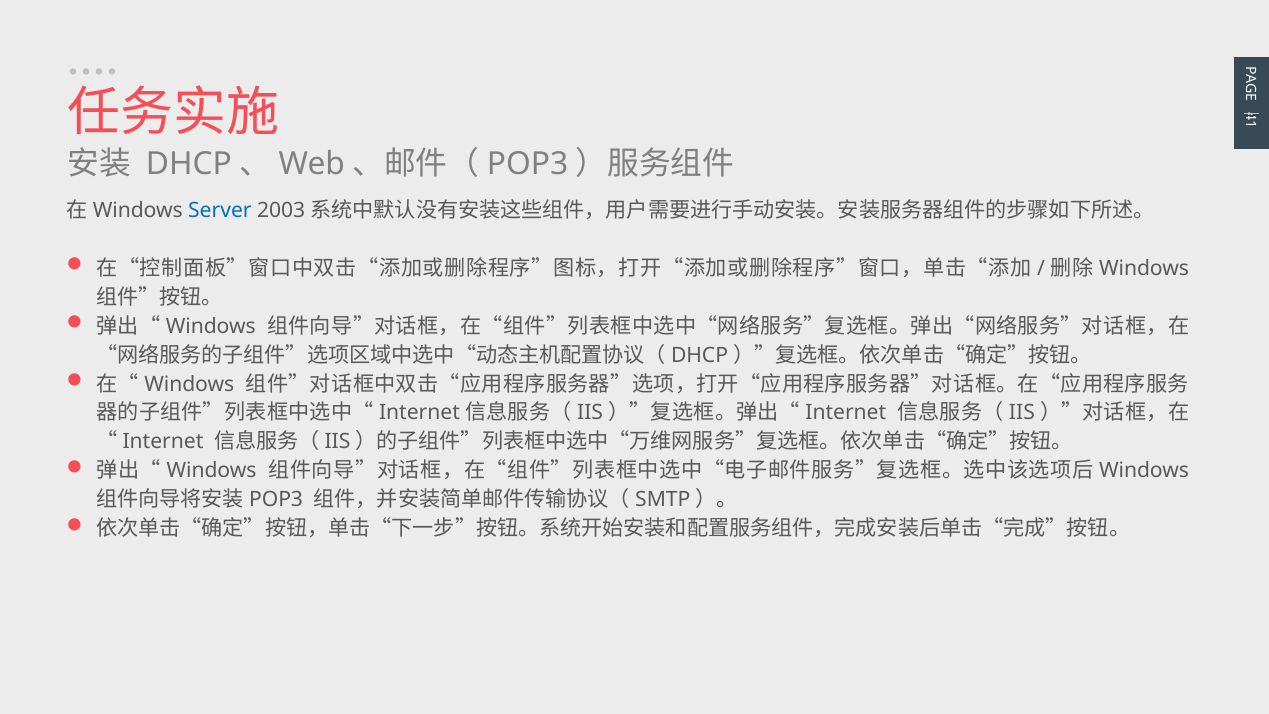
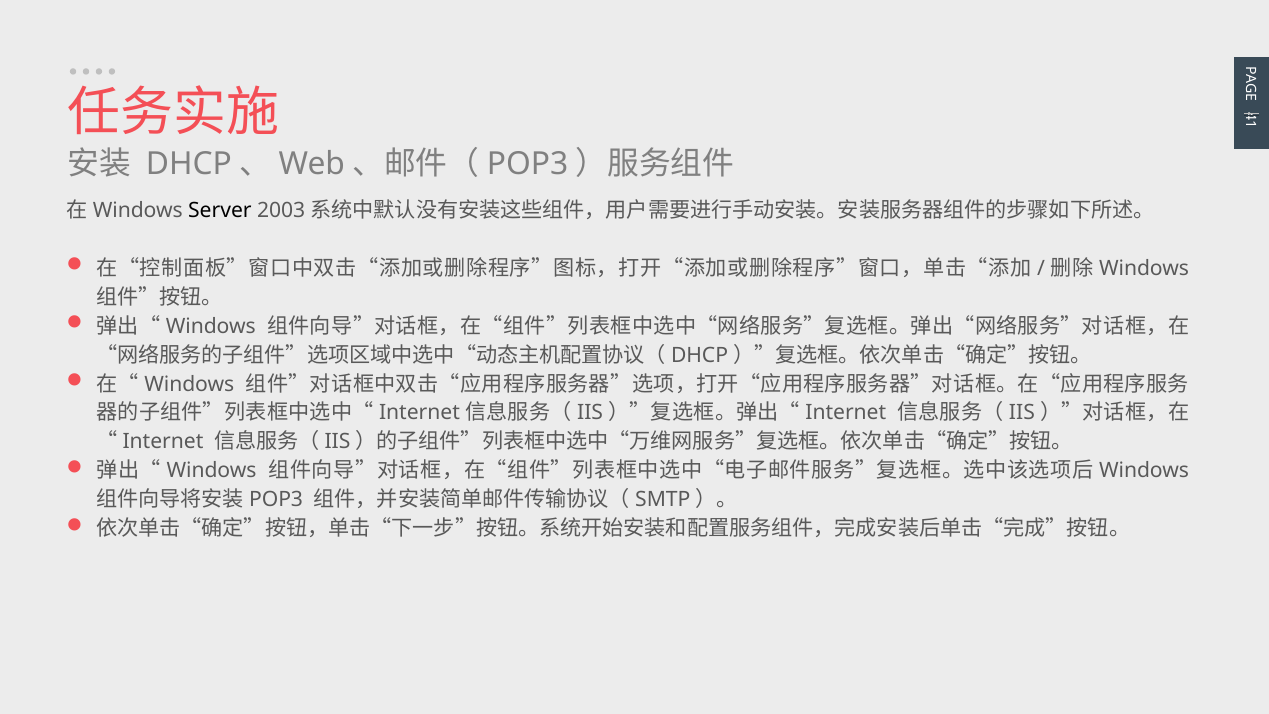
Server colour: blue -> black (220, 211)
